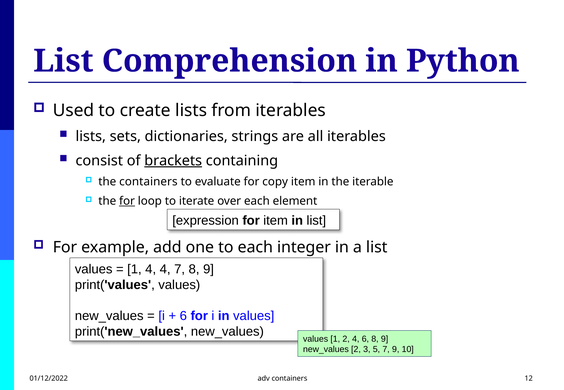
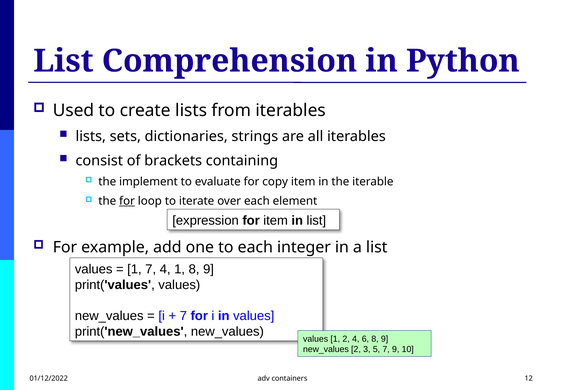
brackets underline: present -> none (173, 161)
the containers: containers -> implement (148, 182)
1 4: 4 -> 7 (151, 269)
4 7: 7 -> 1 (180, 269)
6: 6 -> 7 (183, 316)
